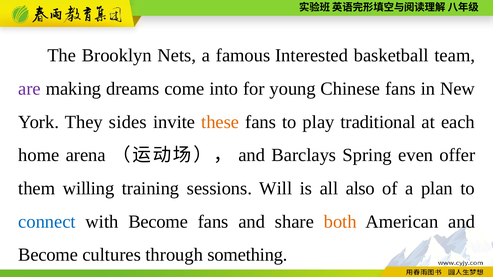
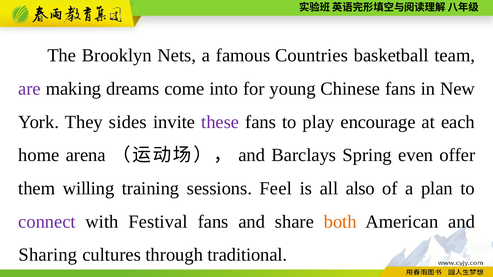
Interested: Interested -> Countries (312, 56)
these colour: orange -> purple (220, 122)
traditional: traditional -> encourage (378, 122)
Will: Will -> Feel (276, 189)
connect colour: blue -> purple (47, 222)
with Become: Become -> Festival (158, 222)
Become: Become -> Sharing (48, 255)
something: something -> traditional (247, 255)
